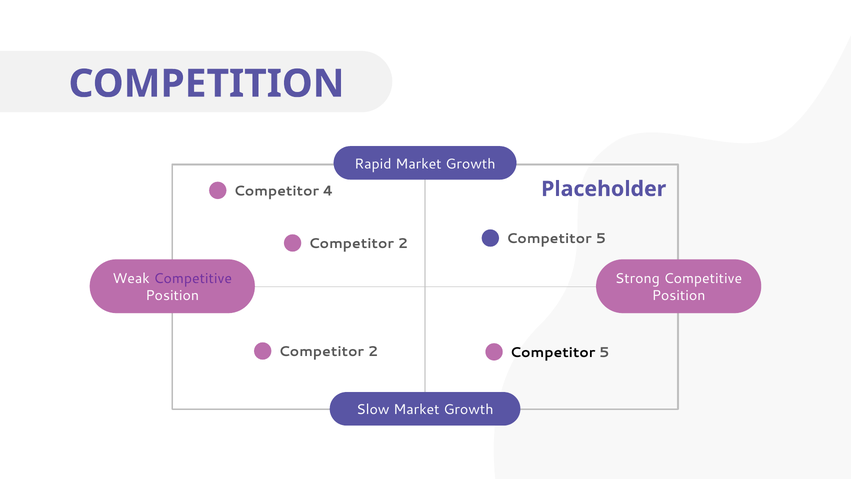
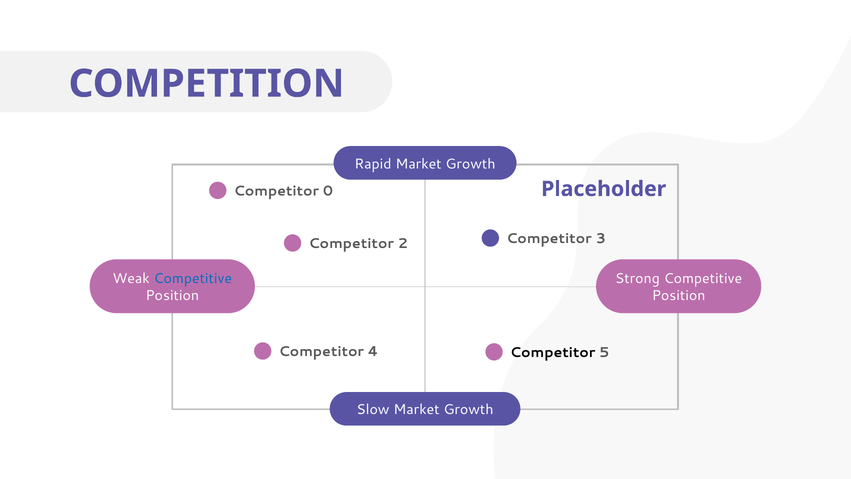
4: 4 -> 0 (328, 191)
5: 5 -> 3 (601, 239)
Competitive colour: purple -> blue (193, 279)
2: 2 -> 4 (373, 352)
